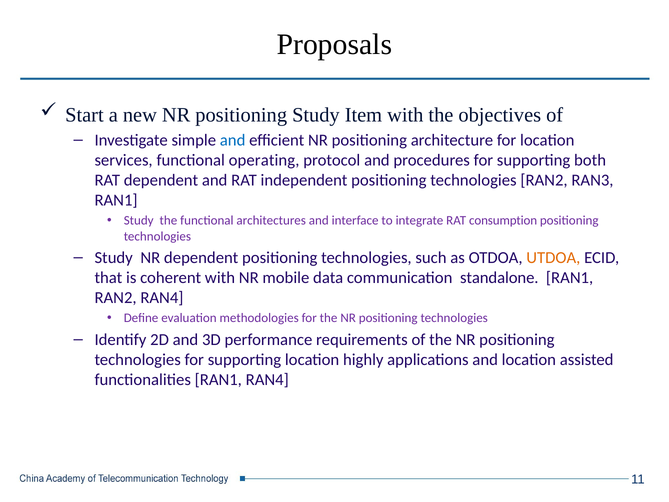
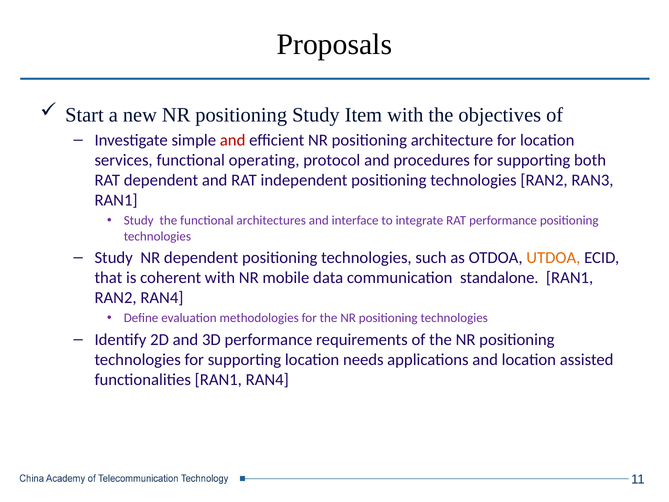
and colour: blue -> red (233, 140)
RAT consumption: consumption -> performance (503, 221)
highly: highly -> needs (363, 360)
